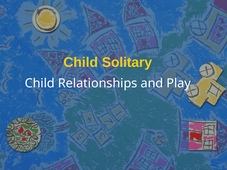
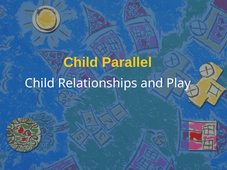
Solitary: Solitary -> Parallel (127, 62)
